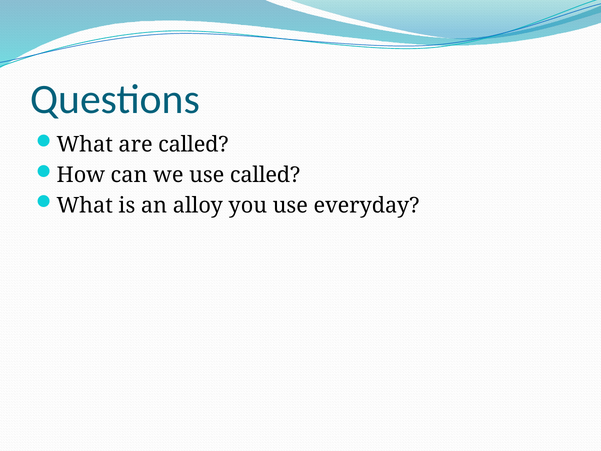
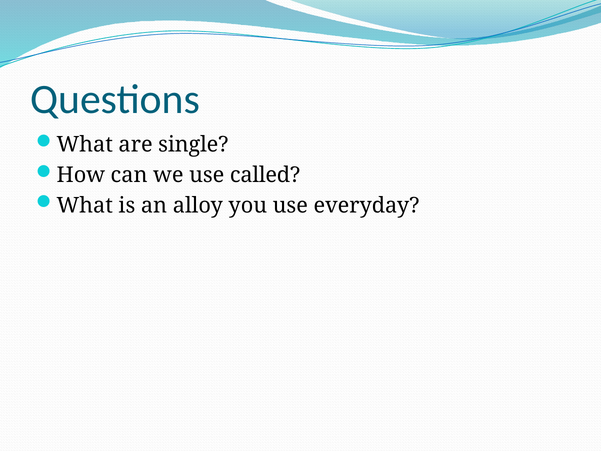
are called: called -> single (193, 145)
